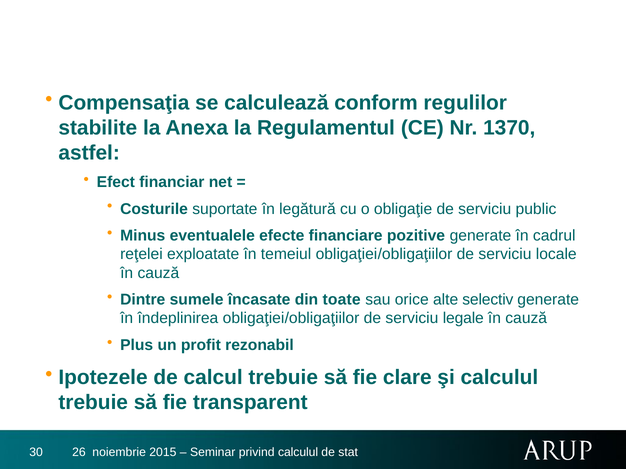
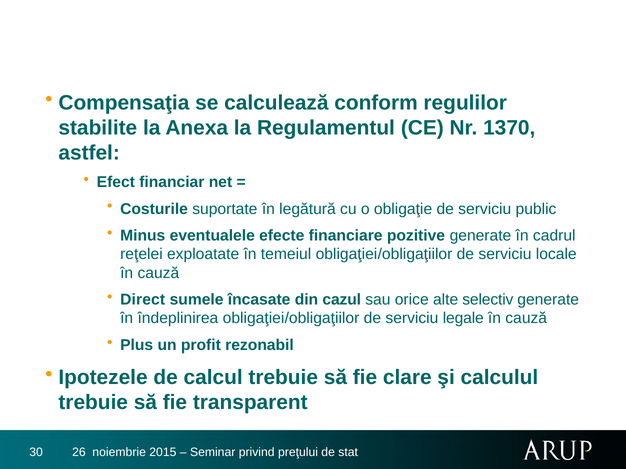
Dintre: Dintre -> Direct (143, 300)
toate: toate -> cazul (342, 300)
privind calculul: calculul -> preţului (298, 453)
